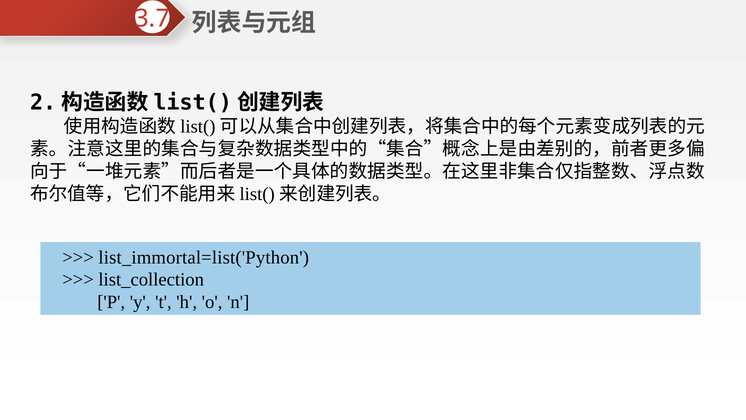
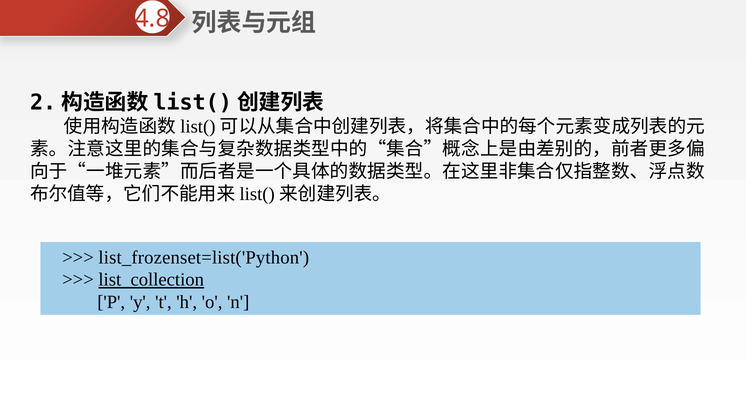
3.7: 3.7 -> 4.8 (152, 18)
list_immortal=list('Python: list_immortal=list('Python -> list_frozenset=list('Python (204, 257)
list_collection underline: none -> present (151, 279)
